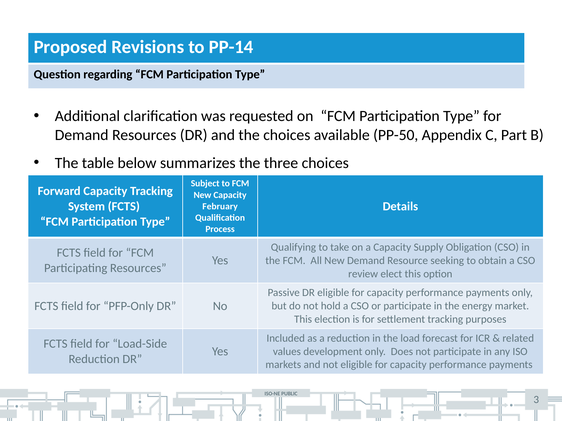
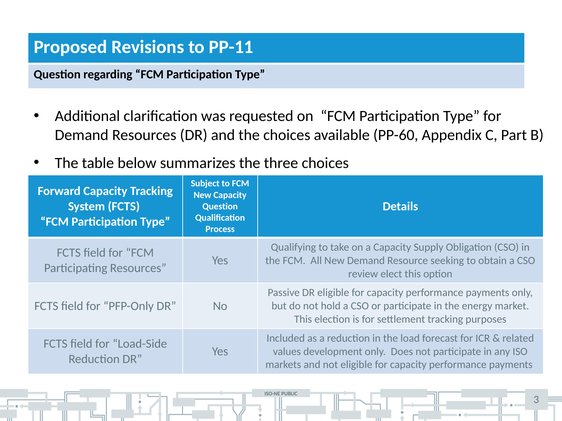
PP-14: PP-14 -> PP-11 (231, 47)
PP-50: PP-50 -> PP-60 (396, 135)
February: February -> Question (220, 207)
